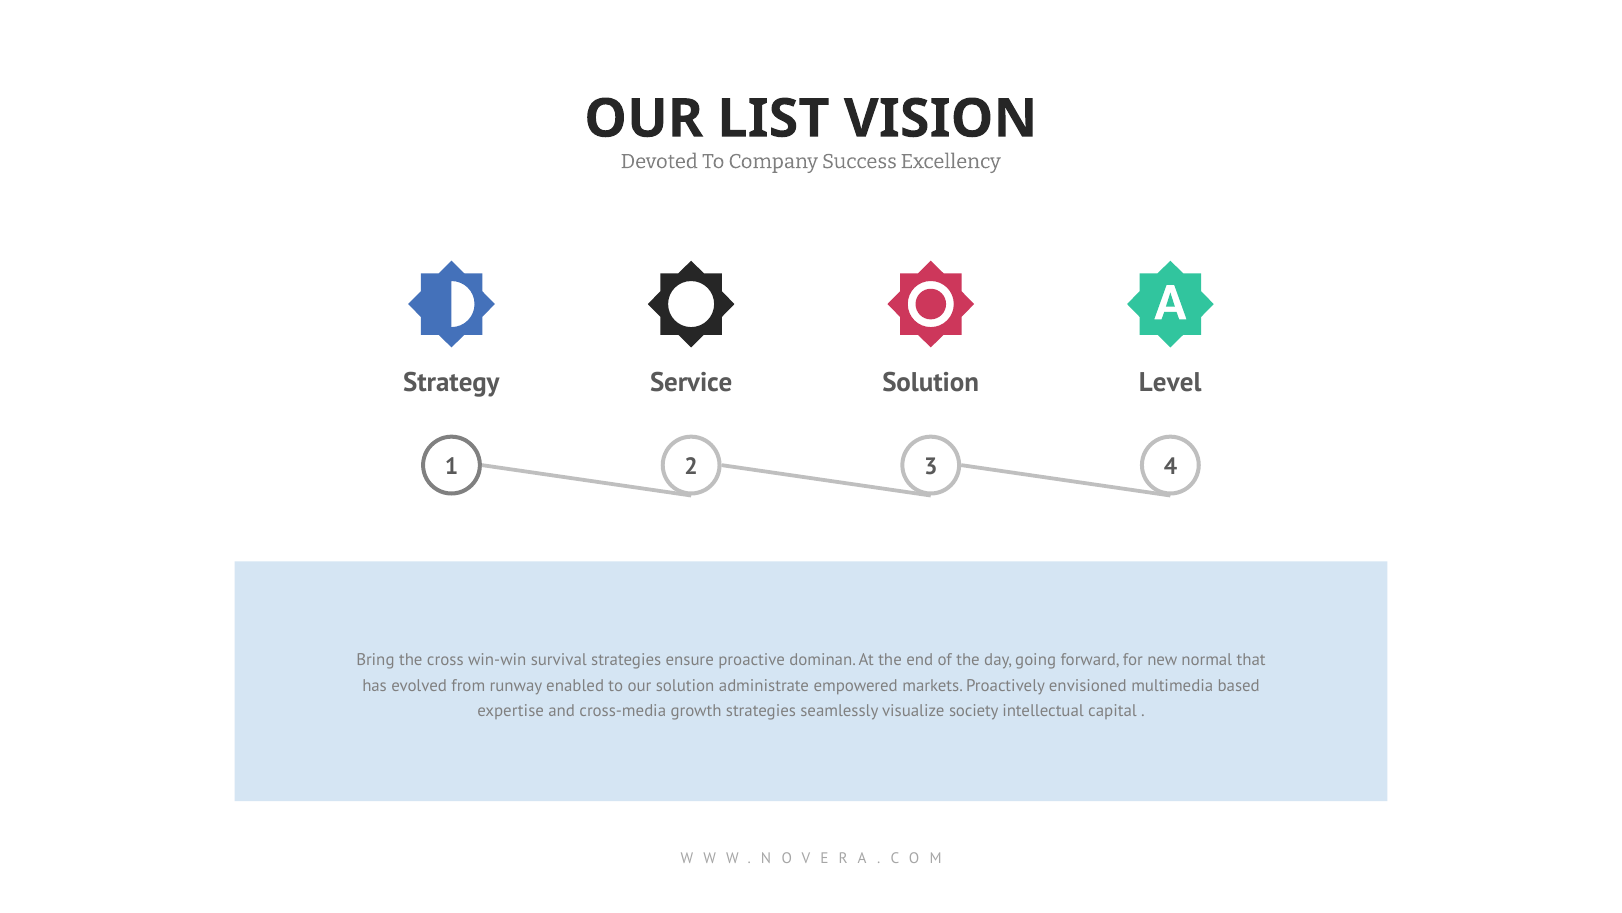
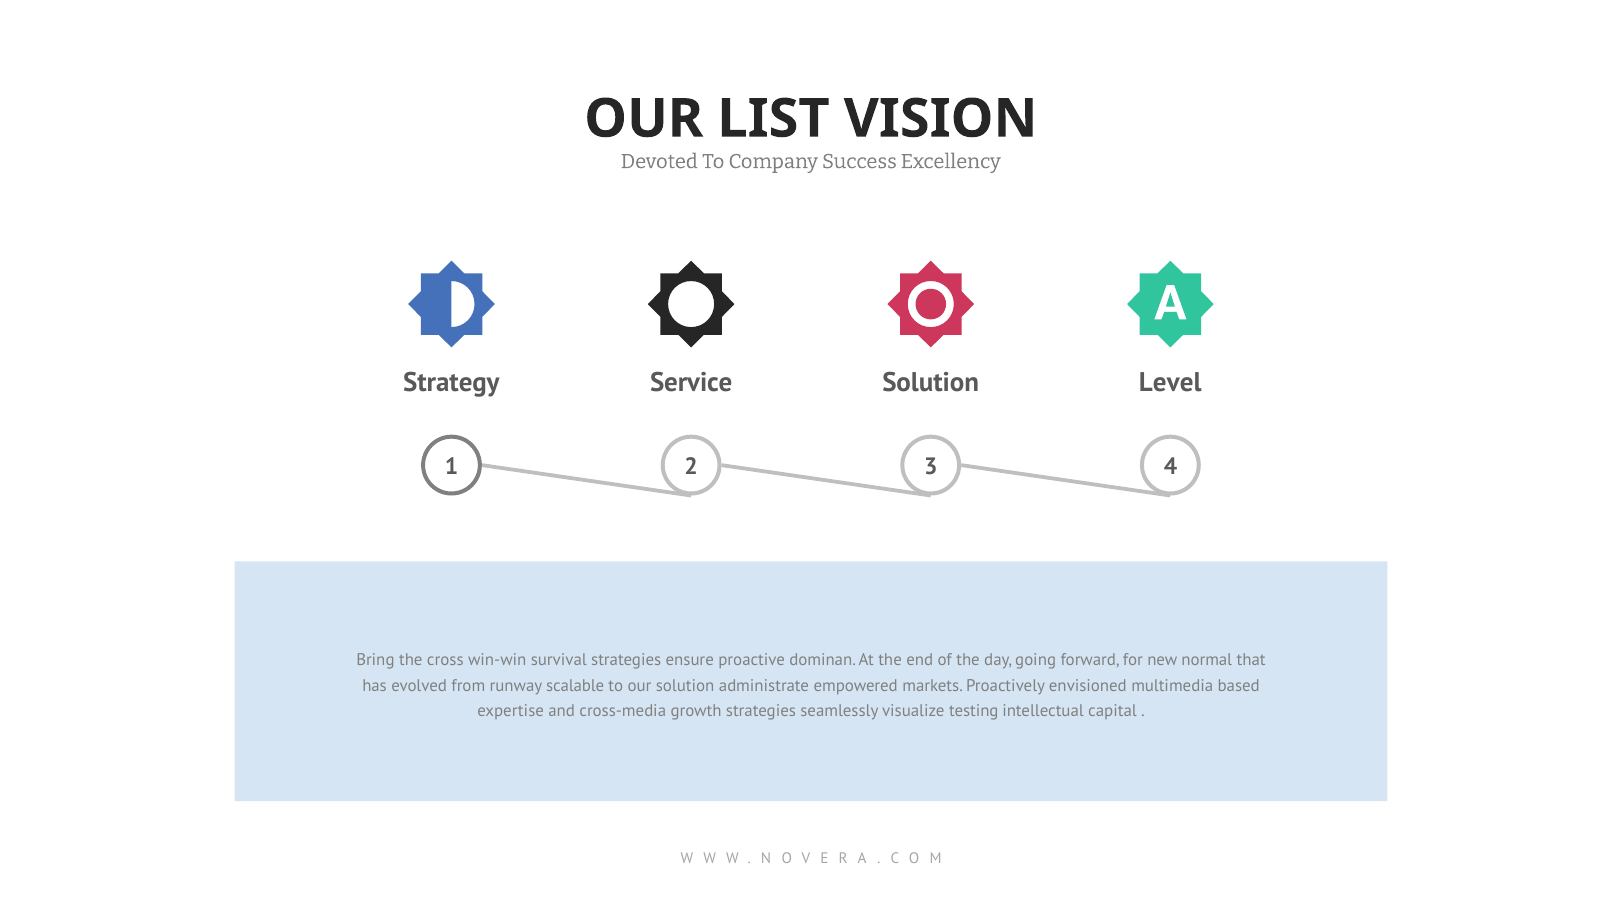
enabled: enabled -> scalable (575, 685)
society: society -> testing (974, 711)
